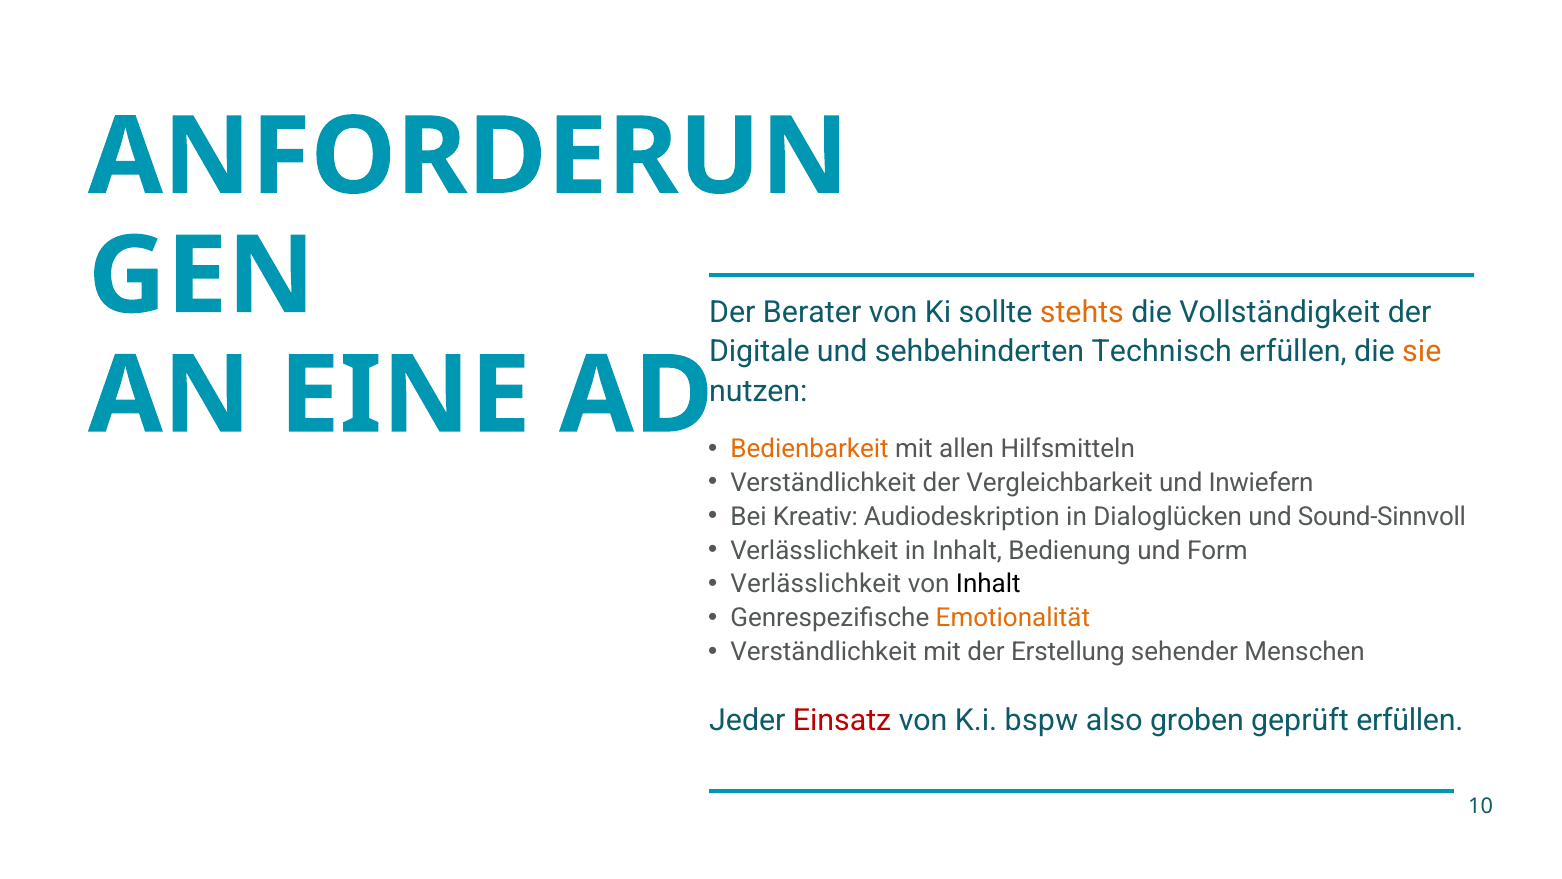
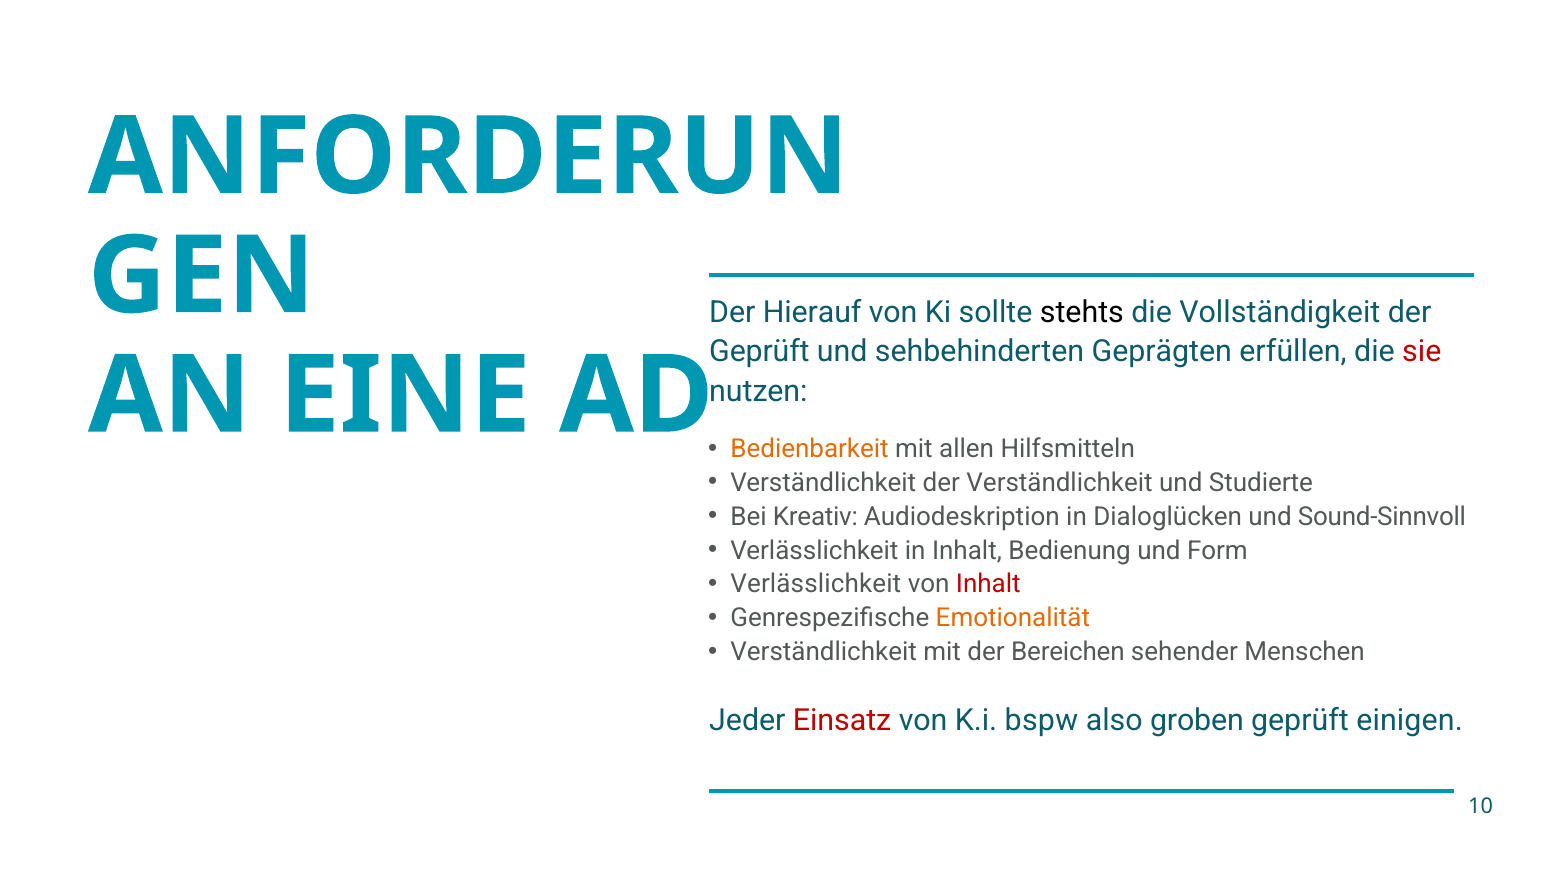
Berater: Berater -> Hierauf (812, 312)
stehts colour: orange -> black (1082, 312)
Digitale: Digitale -> Geprüft (759, 352)
Technisch: Technisch -> Geprägten (1162, 352)
sie colour: orange -> red (1422, 352)
der Vergleichbarkeit: Vergleichbarkeit -> Verständlichkeit (1060, 483)
Inwiefern: Inwiefern -> Studierte (1261, 483)
Inhalt colour: black -> red (988, 584)
Erstellung: Erstellung -> Bereichen (1068, 652)
geprüft erfüllen: erfüllen -> einigen (1410, 720)
